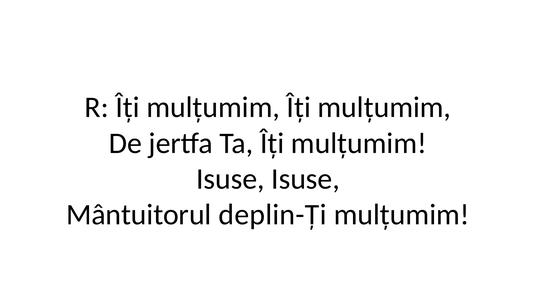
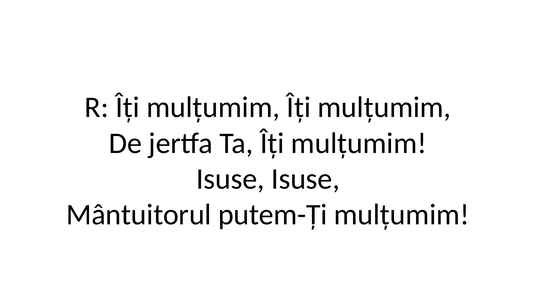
deplin-Ți: deplin-Ți -> putem-Ți (273, 214)
